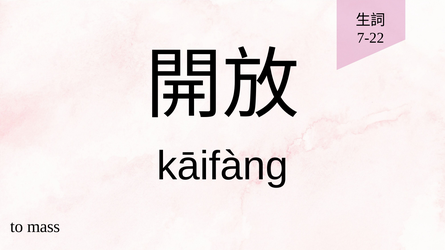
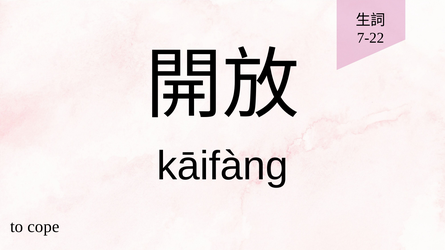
mass: mass -> cope (43, 227)
